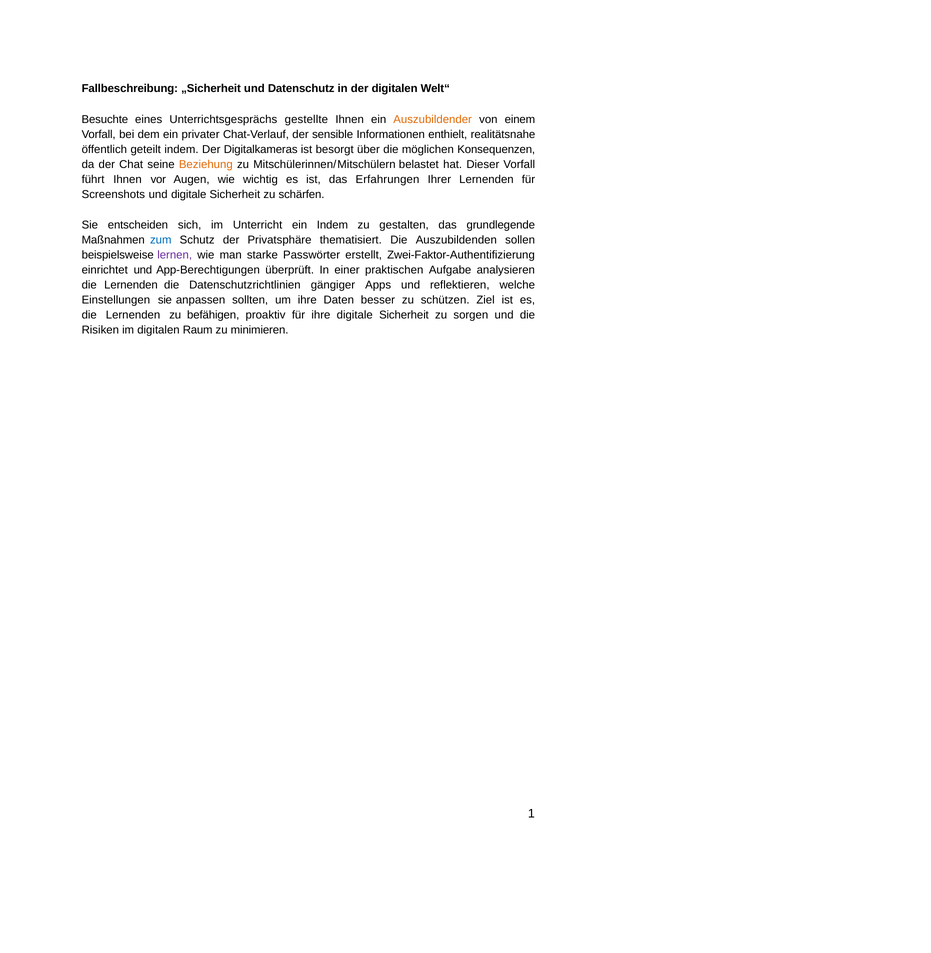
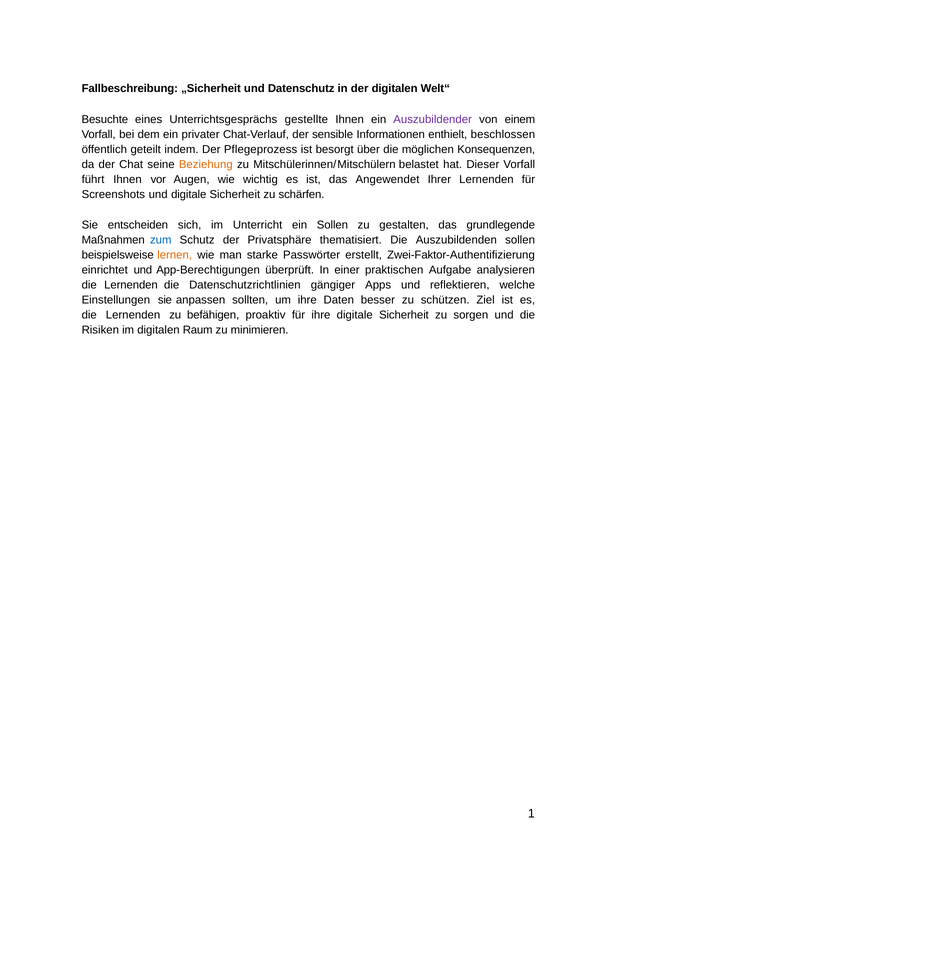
Auszubildender colour: orange -> purple (433, 119)
realitätsnahe: realitätsnahe -> beschlossen (503, 134)
Digitalkameras: Digitalkameras -> Pflegeprozess (261, 149)
Erfahrungen: Erfahrungen -> Angewendet (388, 179)
ein Indem: Indem -> Sollen (332, 225)
lernen colour: purple -> orange (175, 255)
